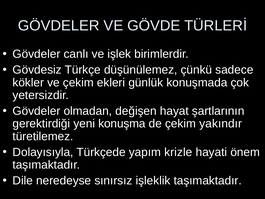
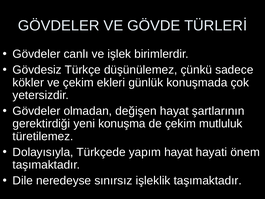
yakındır: yakındır -> mutluluk (221, 124)
yapım krizle: krizle -> hayat (178, 152)
